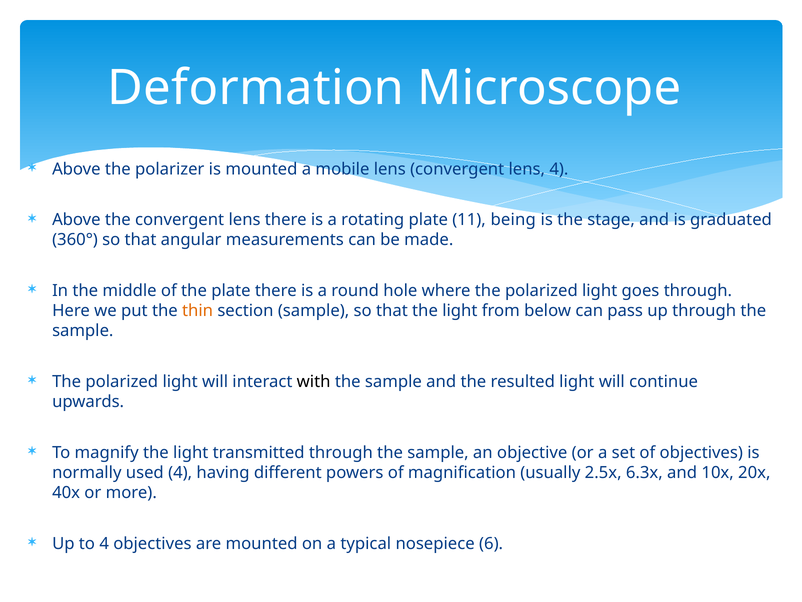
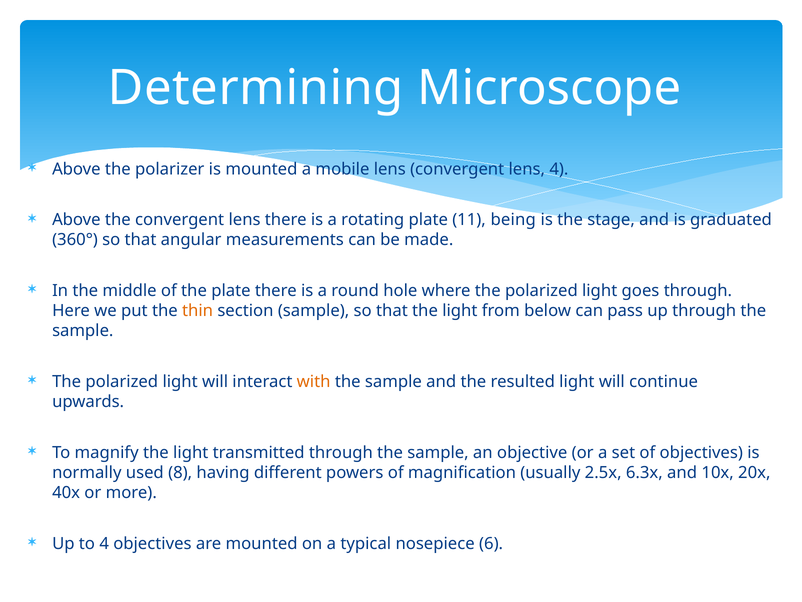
Deformation: Deformation -> Determining (256, 88)
with colour: black -> orange (314, 381)
used 4: 4 -> 8 (180, 472)
